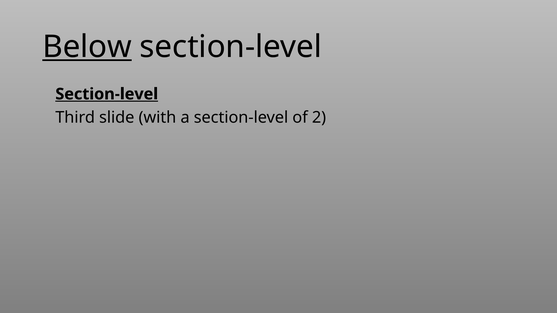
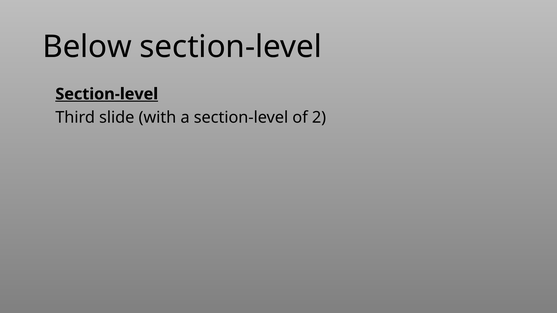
Below underline: present -> none (87, 47)
